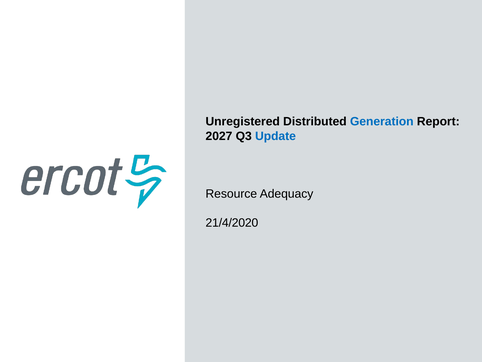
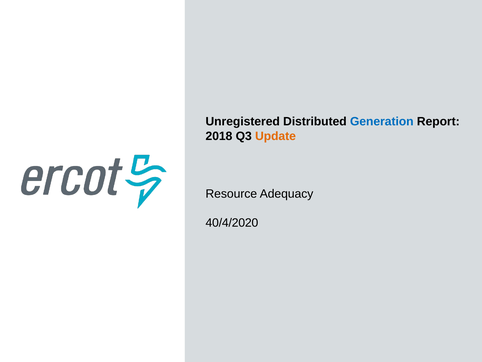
2027: 2027 -> 2018 (219, 136)
Update colour: blue -> orange (275, 136)
21/4/2020: 21/4/2020 -> 40/4/2020 (232, 223)
